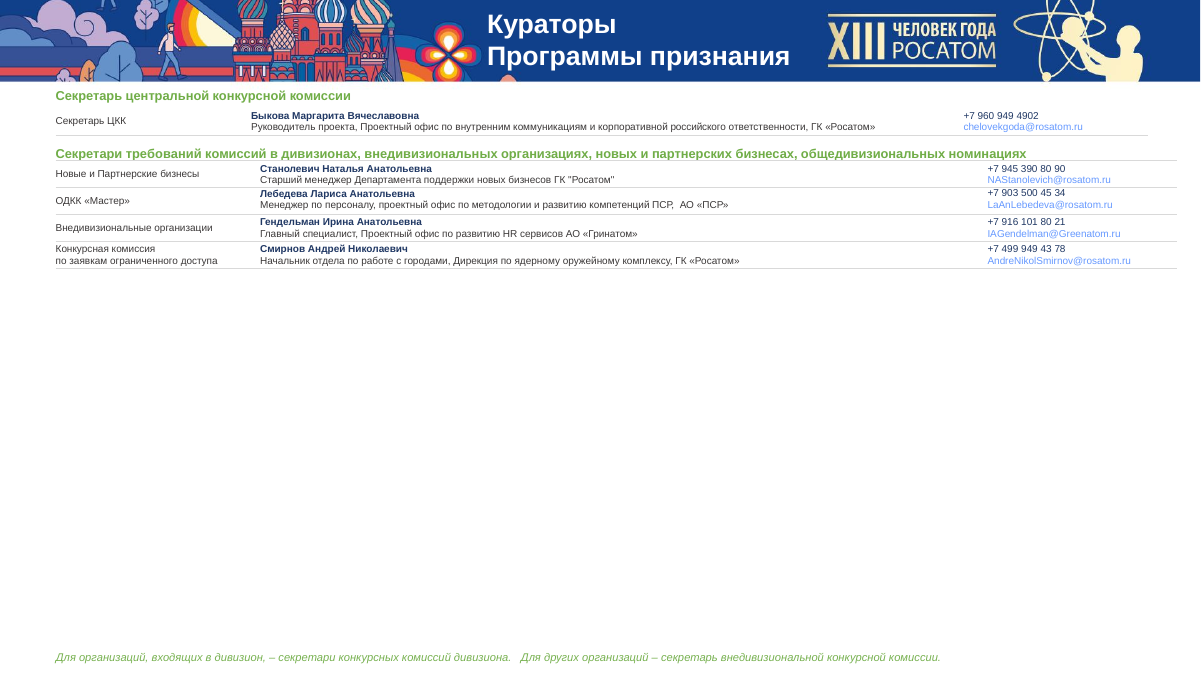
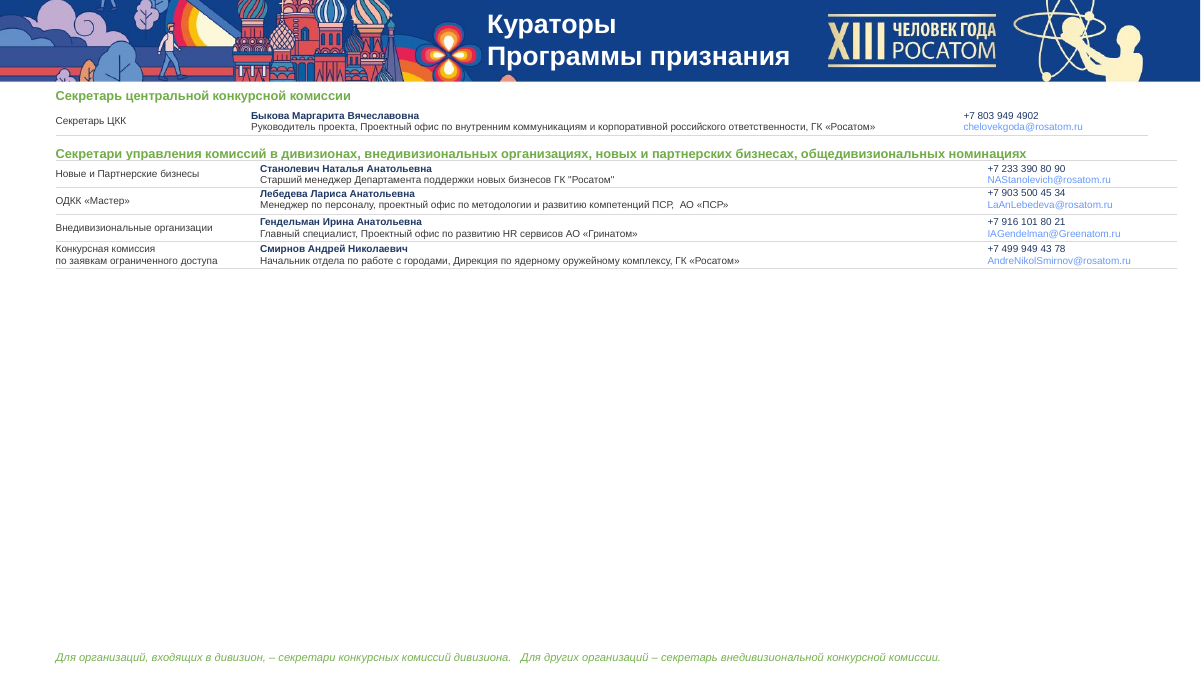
960: 960 -> 803 (986, 116)
требований: требований -> управления (164, 154)
945: 945 -> 233 (1010, 169)
